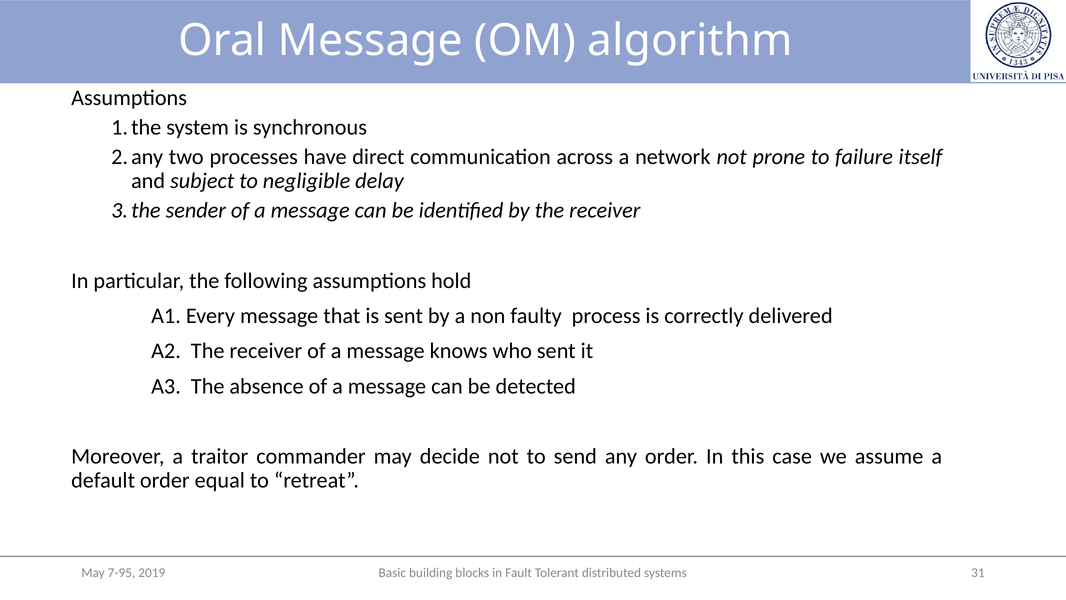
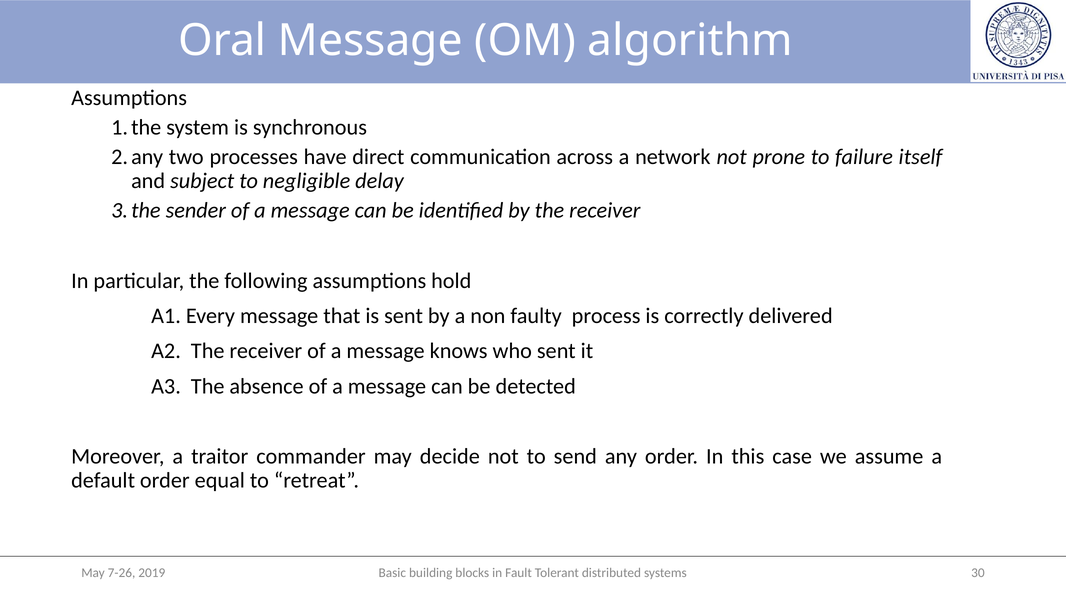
31: 31 -> 30 (978, 572)
7-95: 7-95 -> 7-26 (122, 573)
